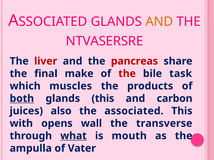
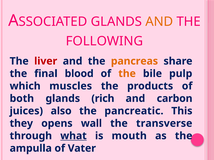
NTVASERSRE: NTVASERSRE -> FOLLOWING (104, 41)
pancreas colour: red -> orange (134, 61)
make: make -> blood (79, 74)
the colour: red -> orange (127, 74)
task: task -> pulp (181, 74)
both underline: present -> none (22, 99)
glands this: this -> rich (103, 99)
associated: associated -> pancreatic (134, 111)
with: with -> they (21, 124)
